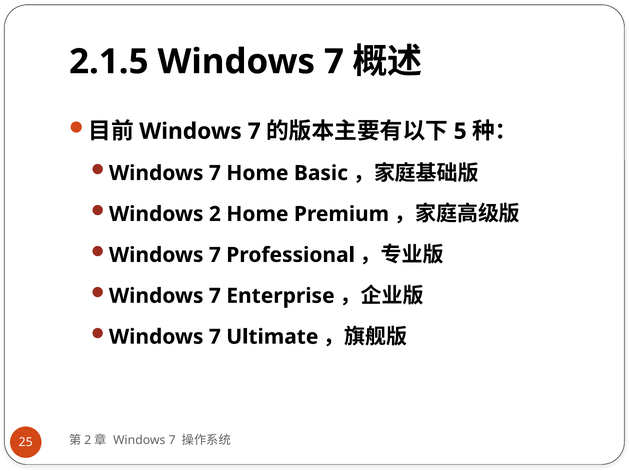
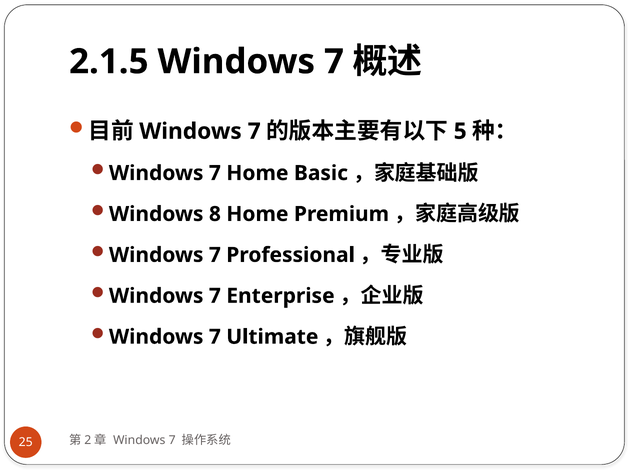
2: 2 -> 8 (215, 214)
